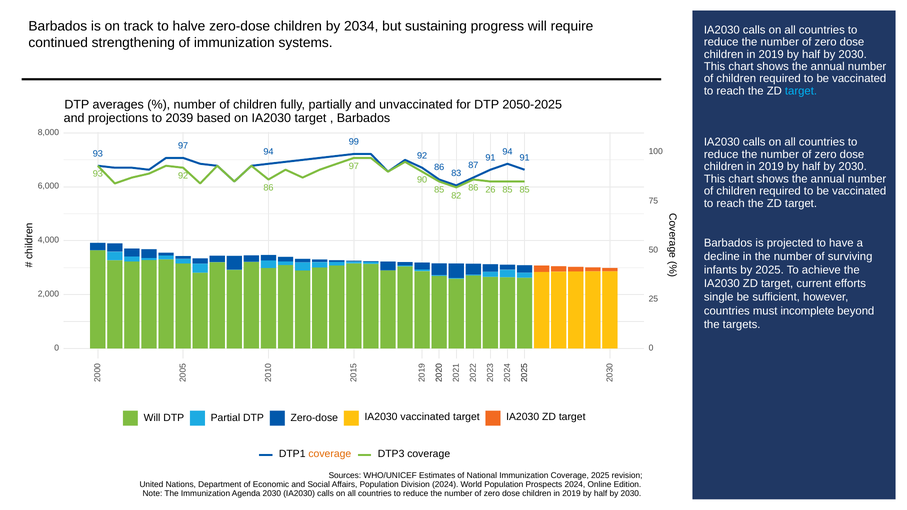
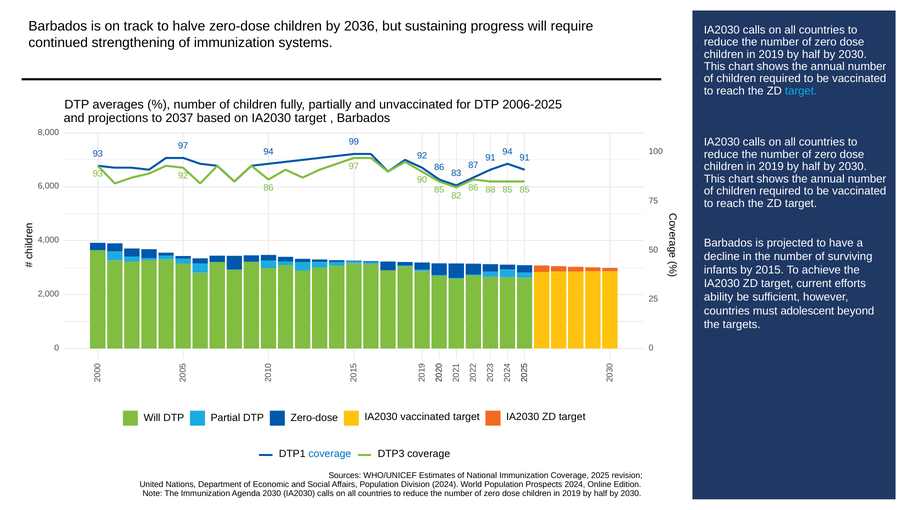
2034: 2034 -> 2036 (361, 26)
2050-2025: 2050-2025 -> 2006-2025 (532, 104)
2039: 2039 -> 2037 (179, 118)
26: 26 -> 88 (490, 190)
by 2025: 2025 -> 2015 (770, 270)
single: single -> ability (719, 297)
incomplete: incomplete -> adolescent (807, 311)
coverage colour: orange -> blue (330, 454)
